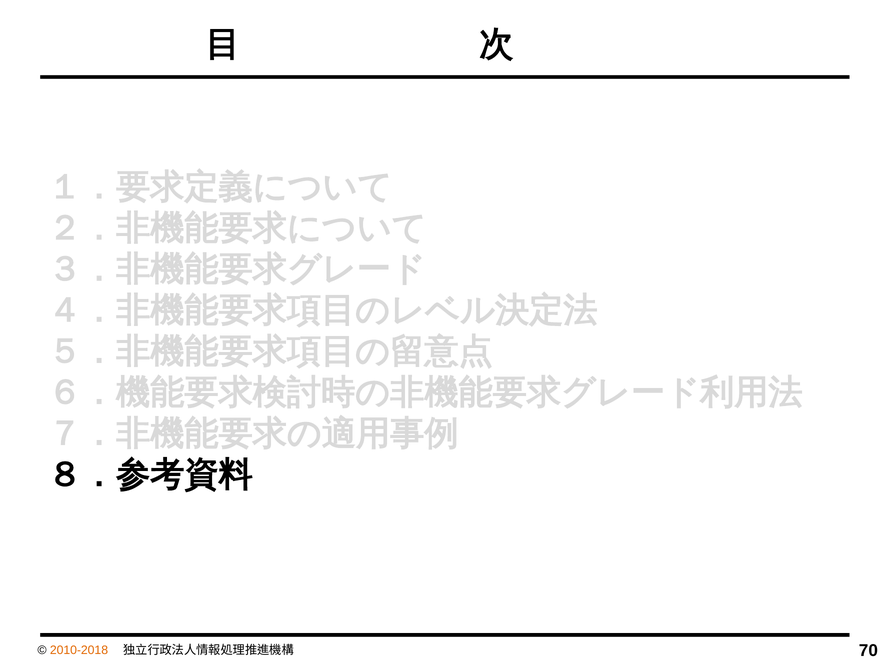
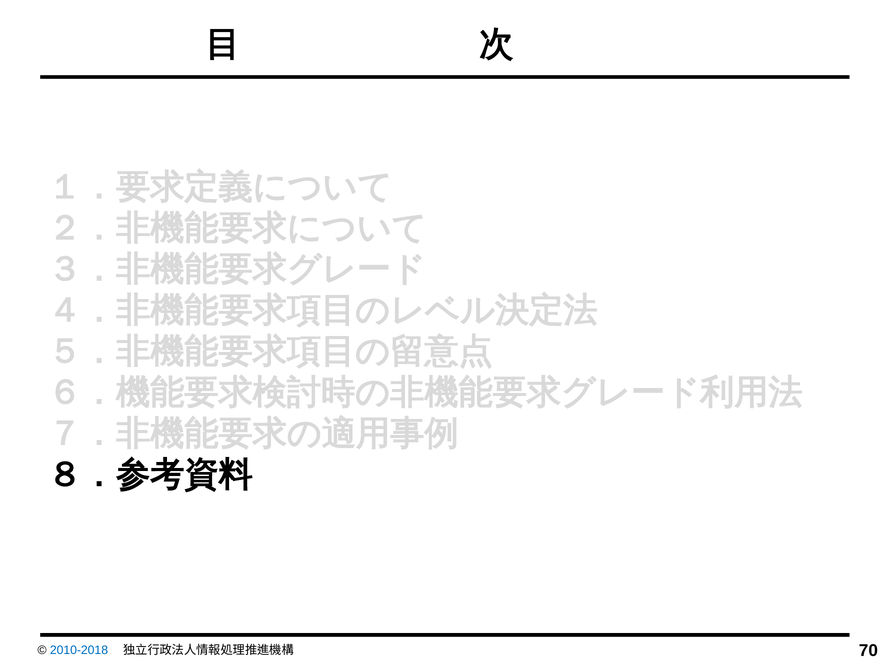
2010-2018 colour: orange -> blue (79, 650)
